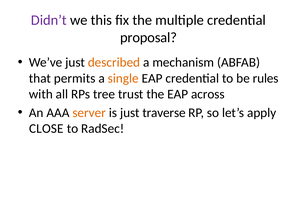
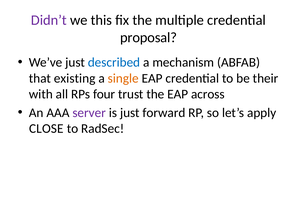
described colour: orange -> blue (114, 62)
permits: permits -> existing (75, 78)
rules: rules -> their (266, 78)
tree: tree -> four (104, 94)
server colour: orange -> purple (89, 113)
traverse: traverse -> forward (164, 113)
